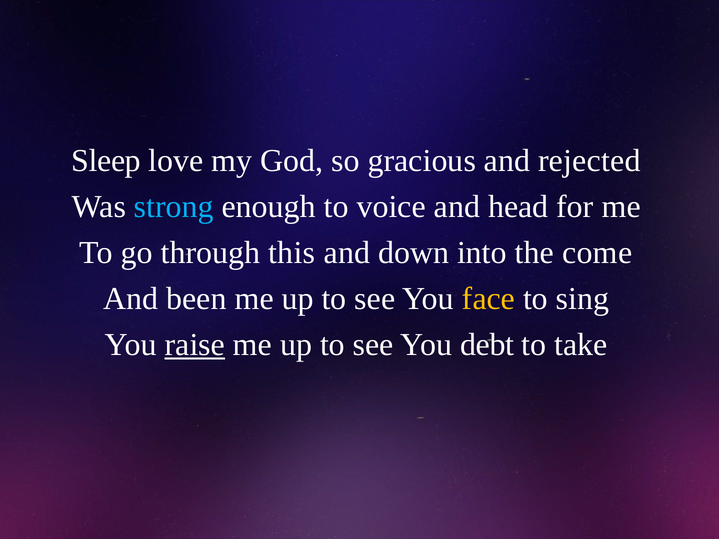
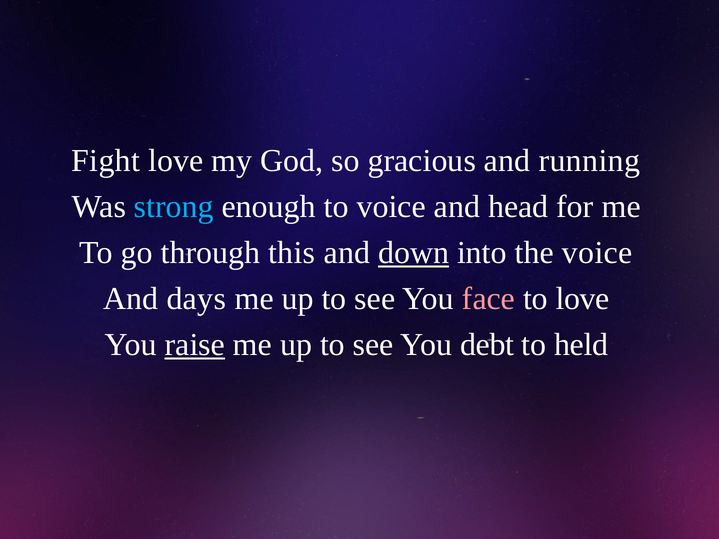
Sleep: Sleep -> Fight (106, 161)
rejected: rejected -> running (589, 161)
down underline: none -> present (414, 253)
the come: come -> voice (597, 253)
been: been -> days (196, 299)
face colour: yellow -> pink (488, 299)
to sing: sing -> love (583, 299)
take: take -> held (581, 345)
